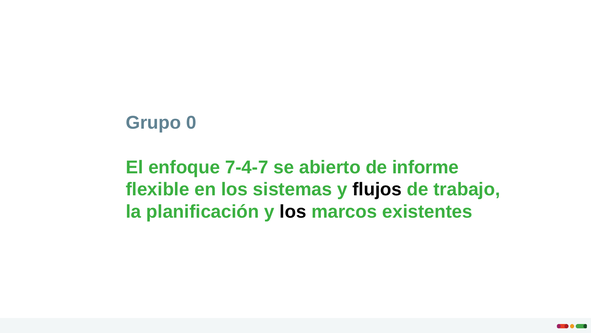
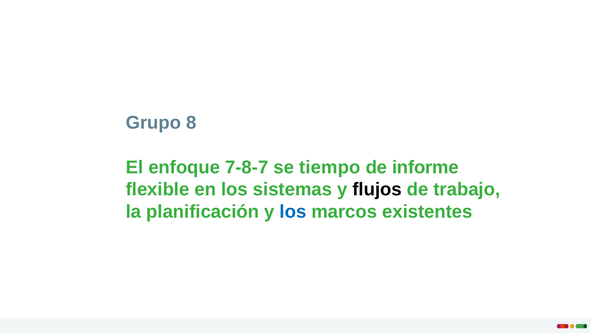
0: 0 -> 8 (191, 123)
7-4-7: 7-4-7 -> 7-8-7 (247, 167)
abierto: abierto -> tiempo (330, 167)
los colour: black -> blue (293, 211)
